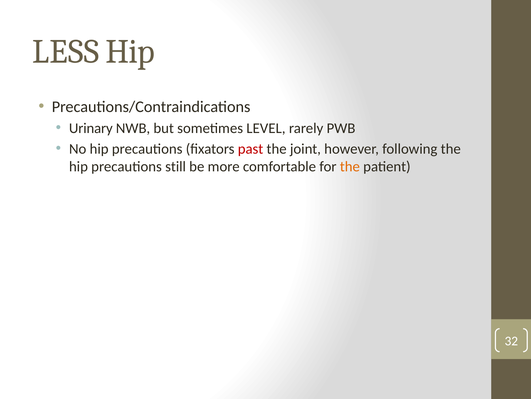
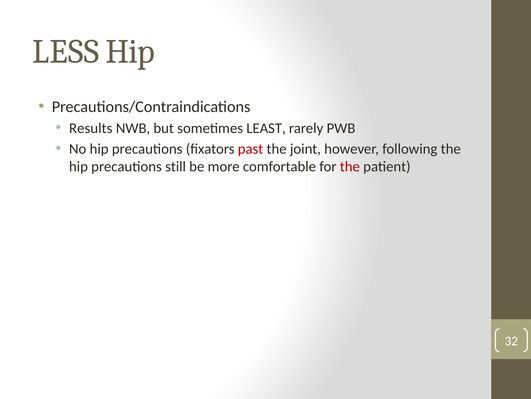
Urinary: Urinary -> Results (91, 128)
LEVEL: LEVEL -> LEAST (266, 128)
the colour: orange -> red (350, 166)
